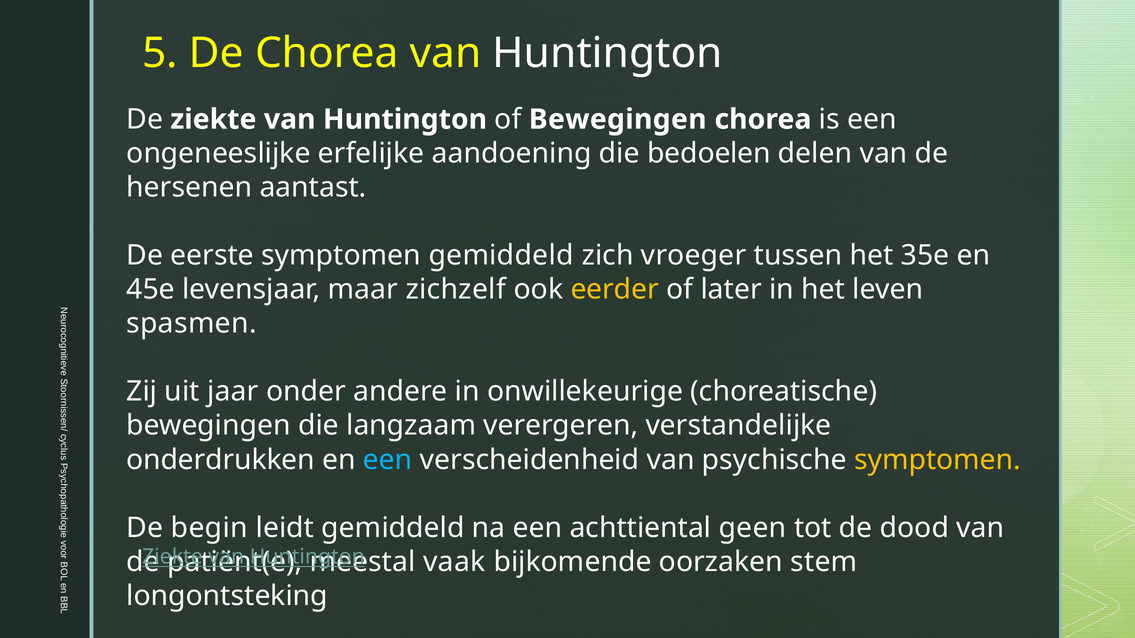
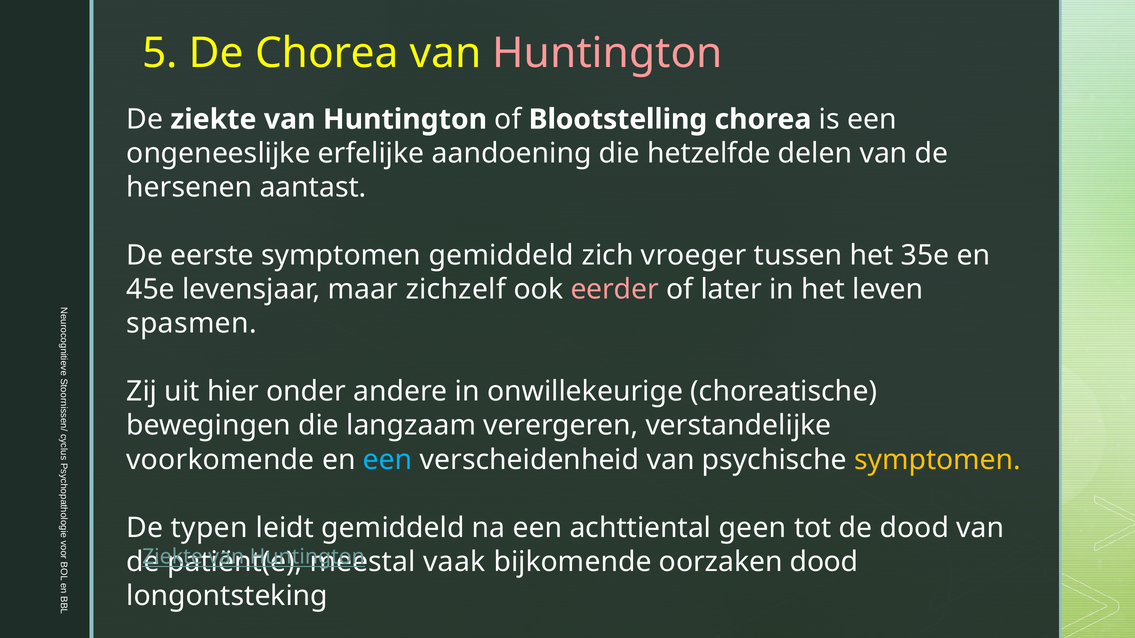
Huntington colour: white -> pink (608, 53)
of Bewegingen: Bewegingen -> Blootstelling (618, 119)
bedoelen: bedoelen -> hetzelfde (709, 154)
eerder colour: yellow -> pink (615, 290)
jaar: jaar -> hier (233, 392)
onderdrukken: onderdrukken -> voorkomende (220, 460)
begin: begin -> typen (209, 528)
oorzaken stem: stem -> dood (824, 562)
